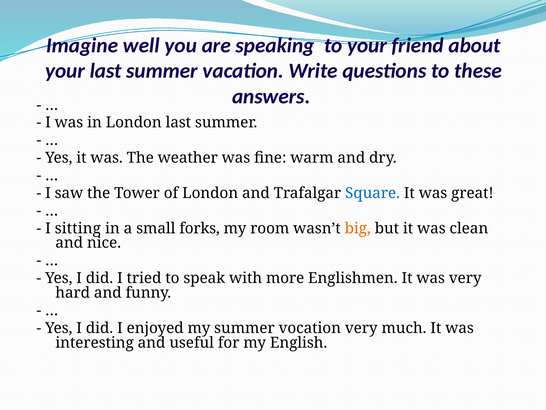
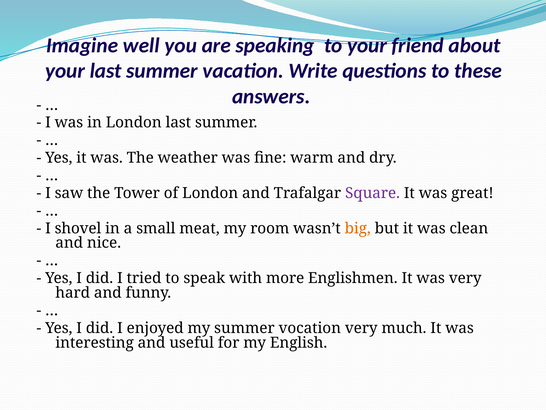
Square colour: blue -> purple (373, 193)
sitting: sitting -> shovel (78, 228)
forks: forks -> meat (199, 228)
